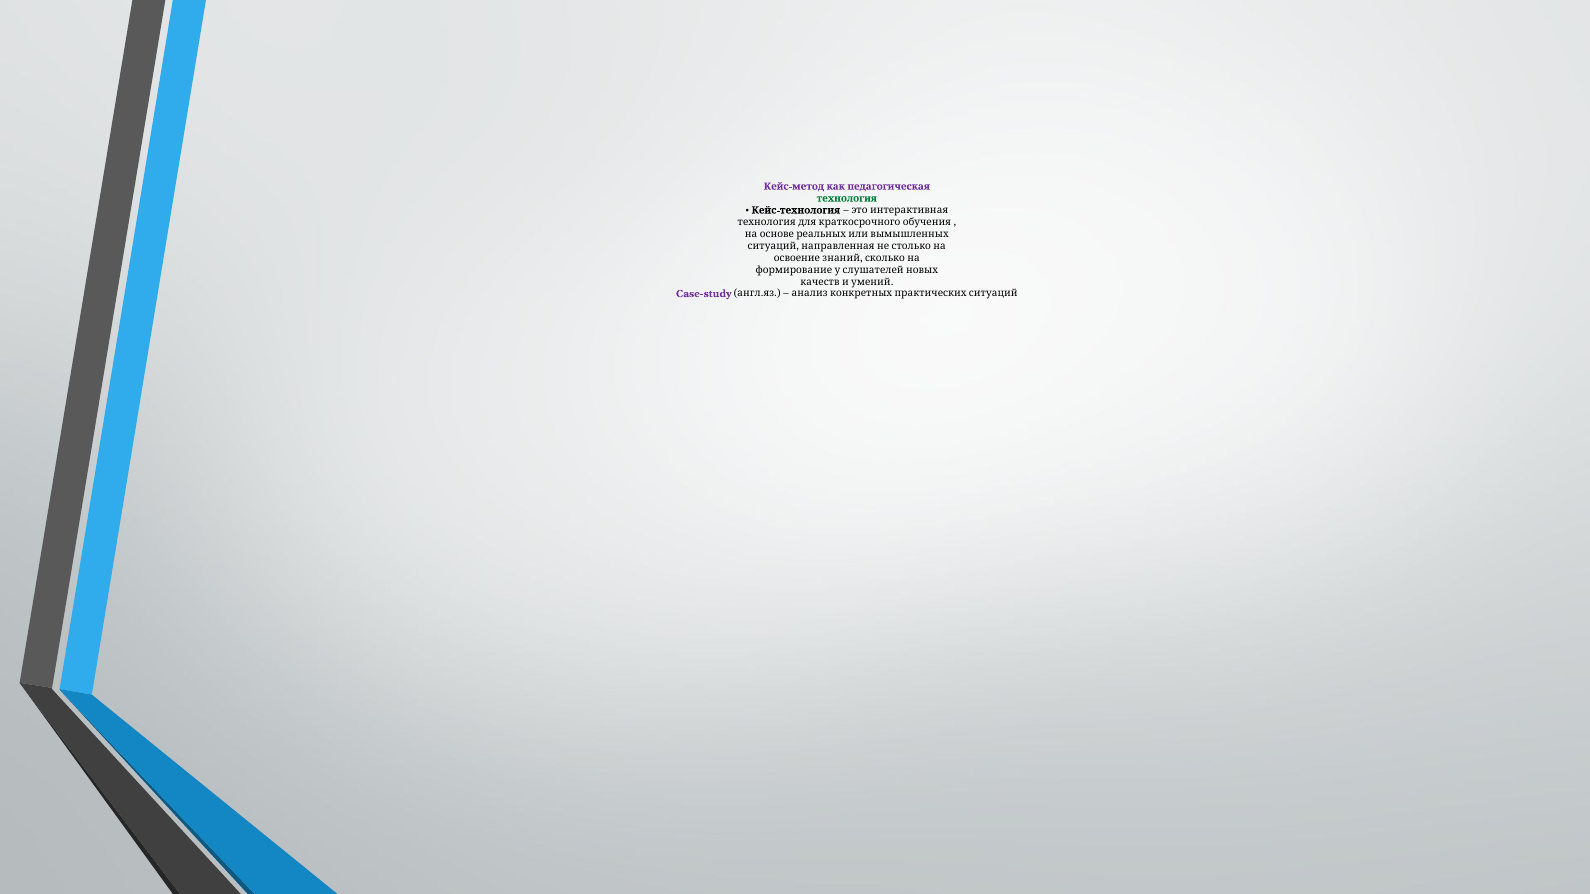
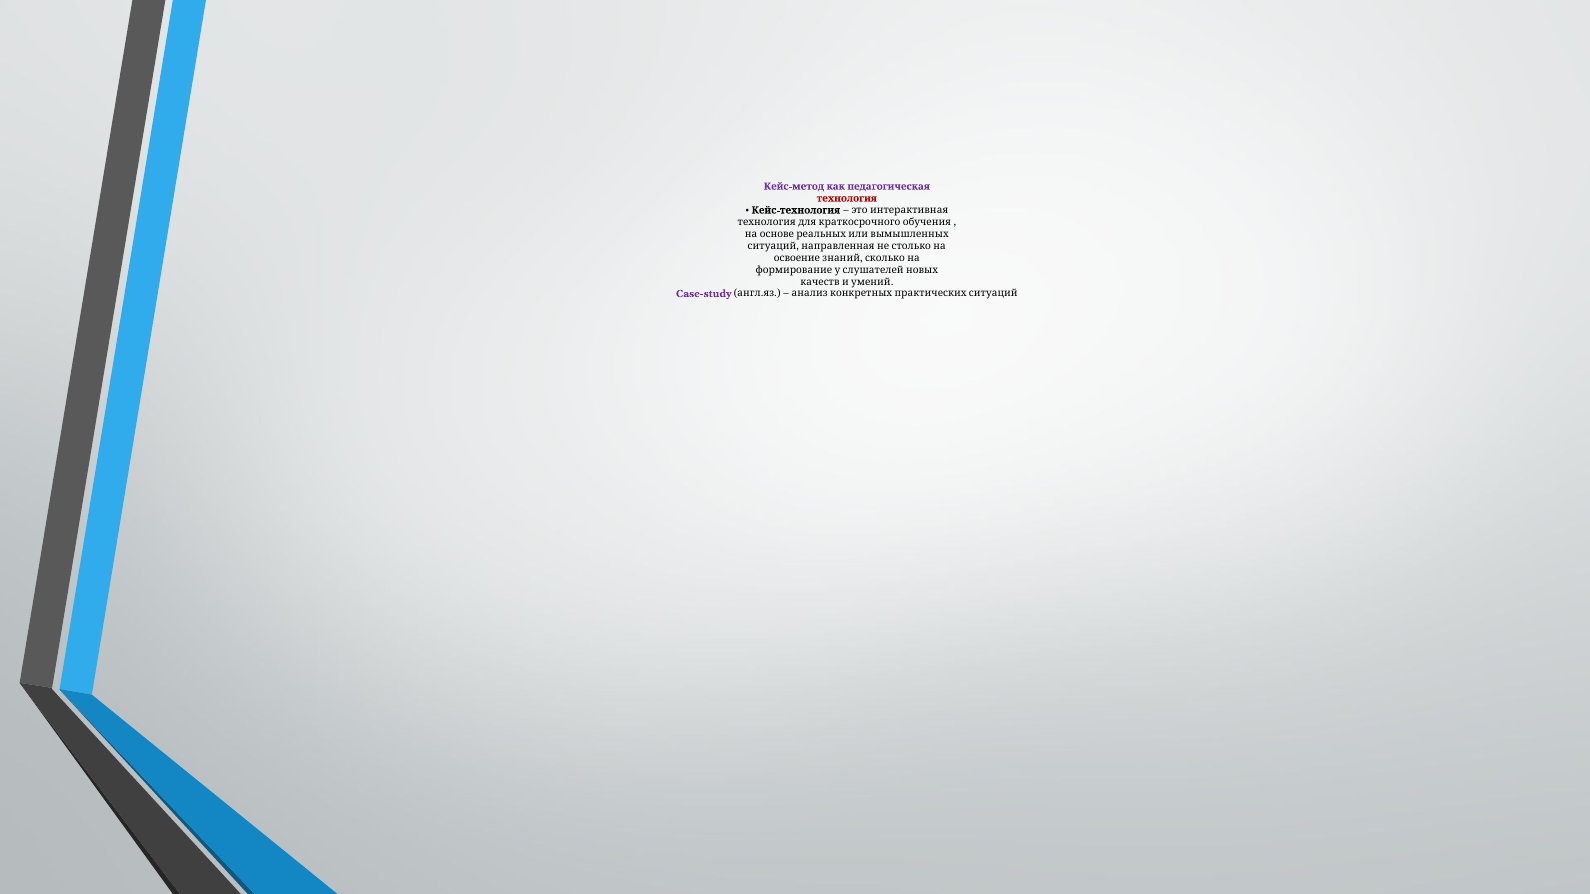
технология colour: green -> red (847, 198)
